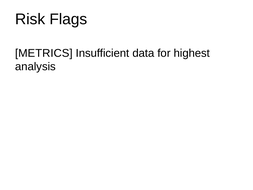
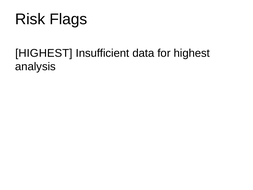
METRICS: METRICS -> HIGHEST (44, 53)
